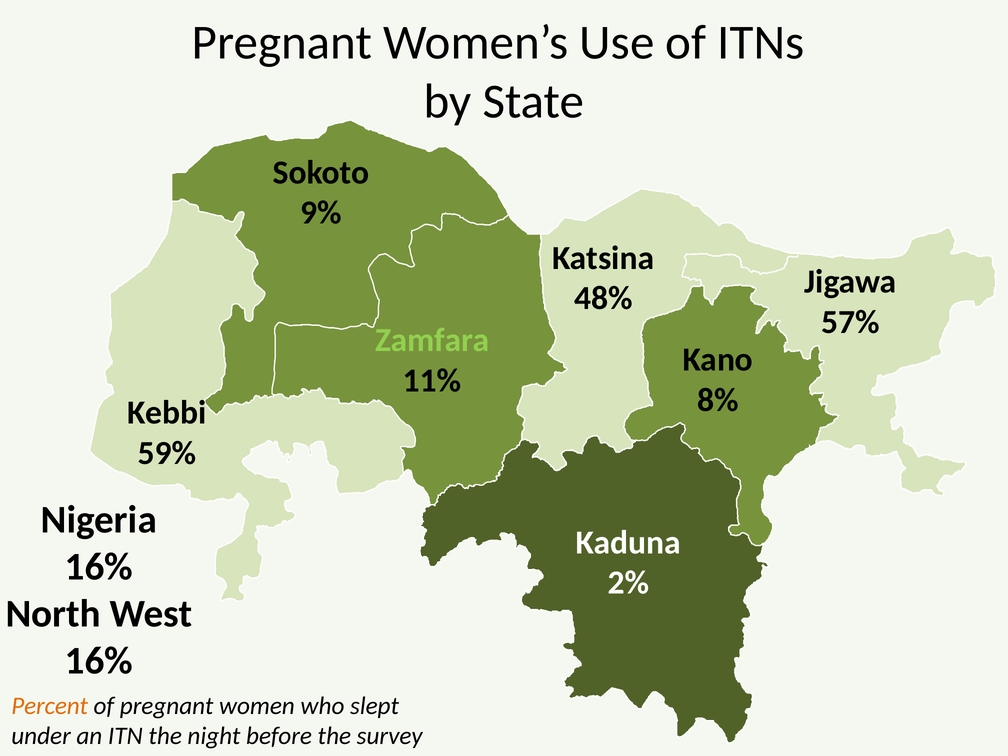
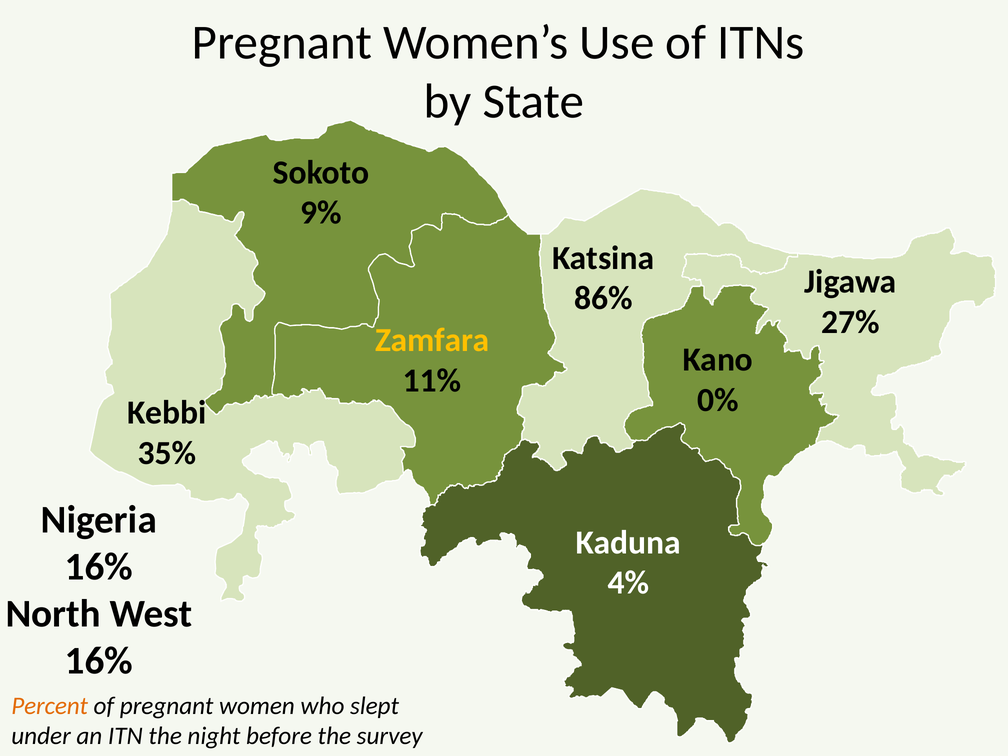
48%: 48% -> 86% (603, 298)
57%: 57% -> 27% (850, 322)
Zamfara colour: light green -> yellow (432, 340)
8%: 8% -> 0% (718, 400)
59%: 59% -> 35% (167, 453)
2%: 2% -> 4% (628, 583)
